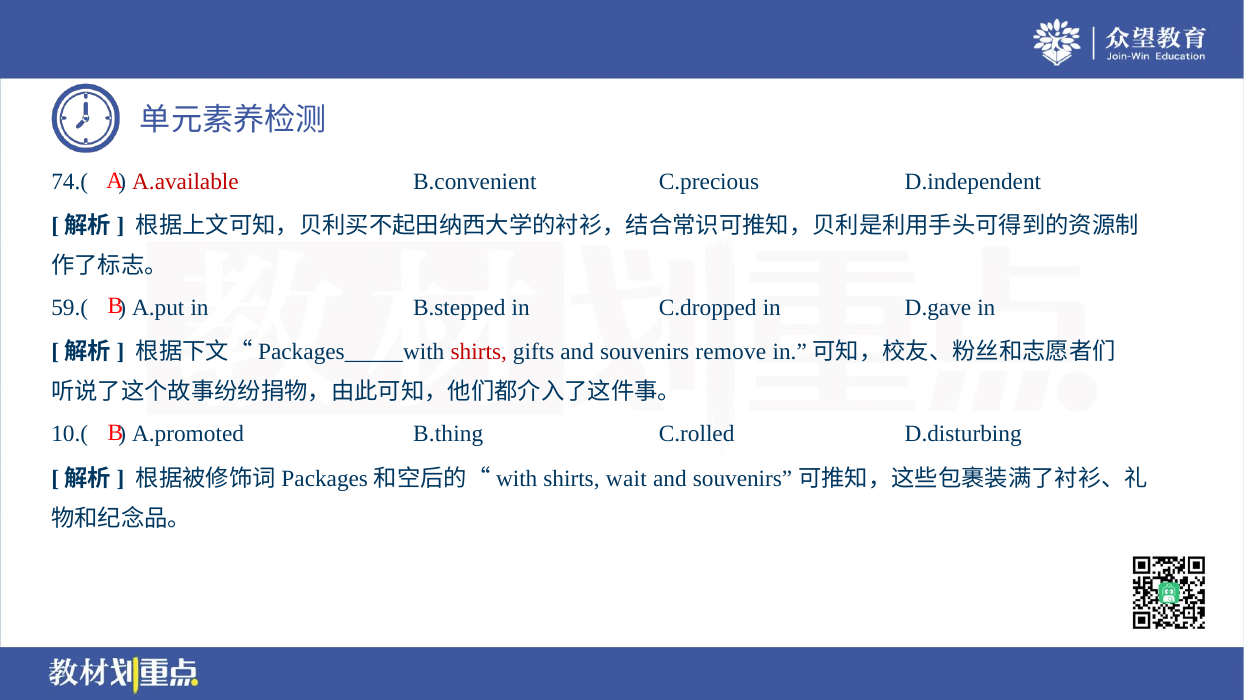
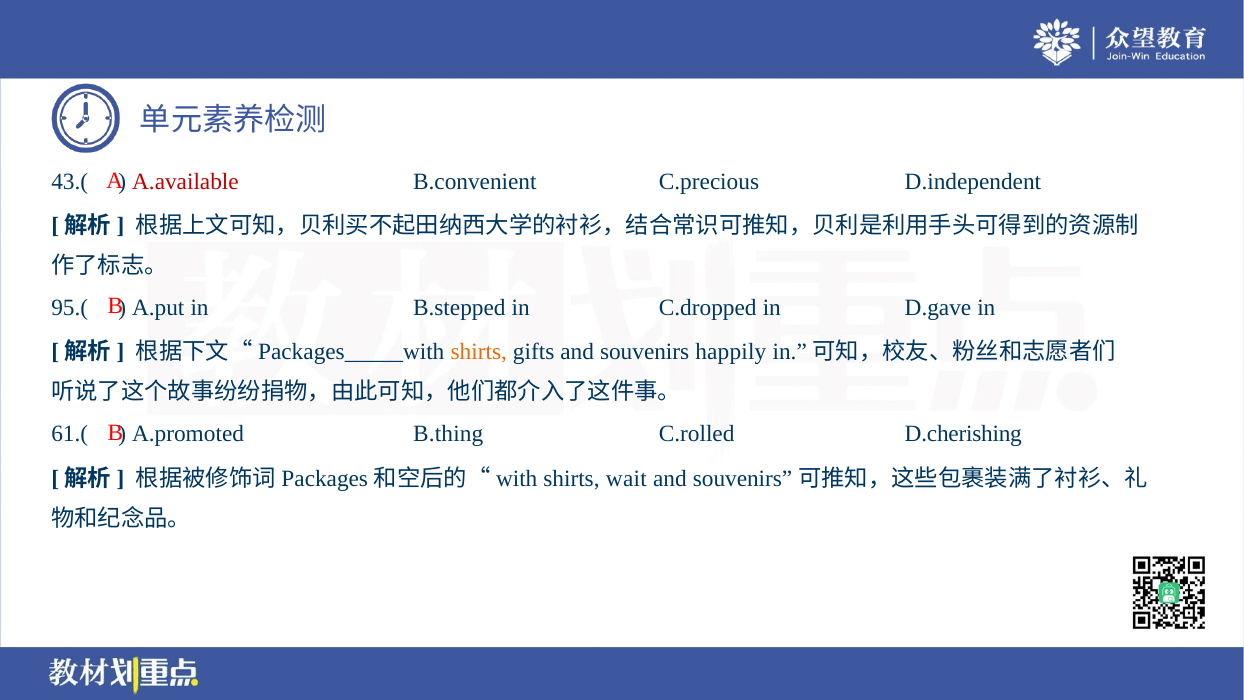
74.(: 74.( -> 43.( (70, 182)
59.(: 59.( -> 95.( (70, 307)
shirts colour: red -> orange (479, 352)
remove: remove -> happily (731, 352)
10.(: 10.( -> 61.( (70, 434)
D.disturbing: D.disturbing -> D.cherishing (963, 434)
